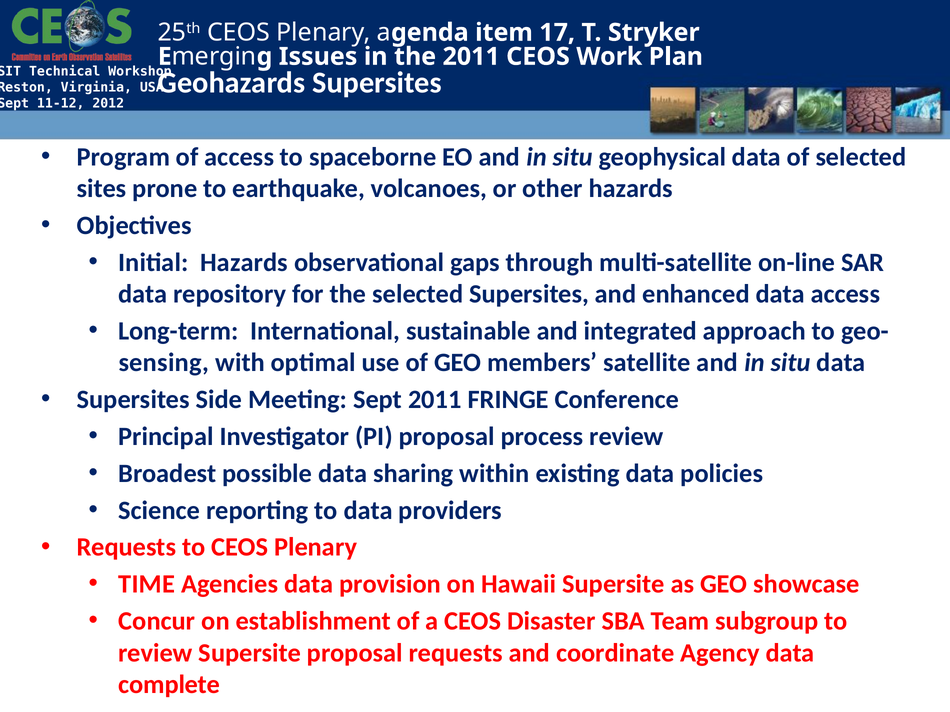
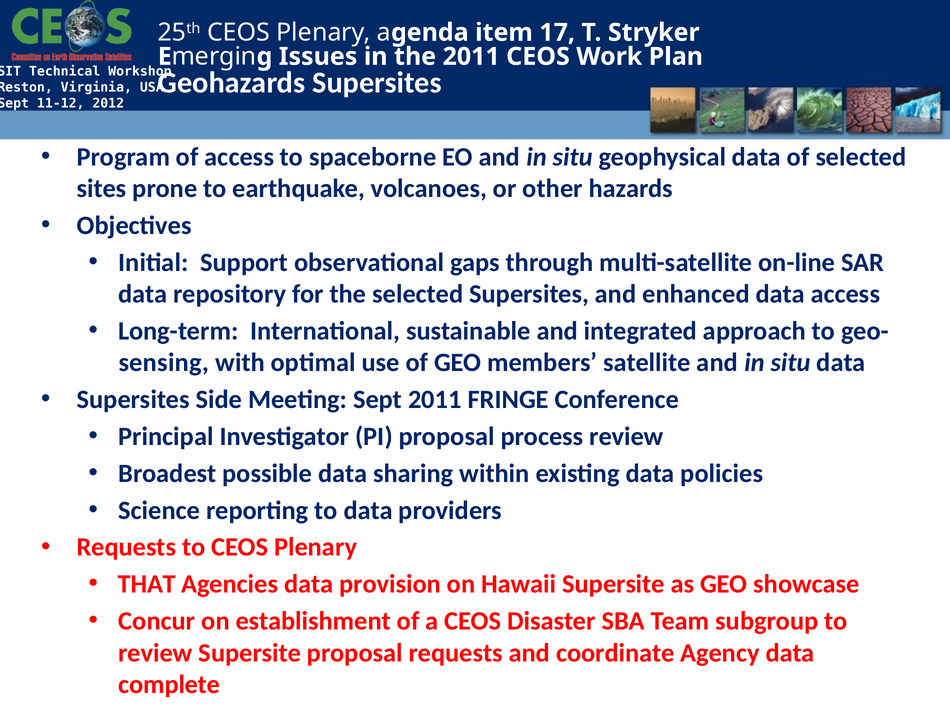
Initial Hazards: Hazards -> Support (244, 263)
TIME: TIME -> THAT (147, 585)
